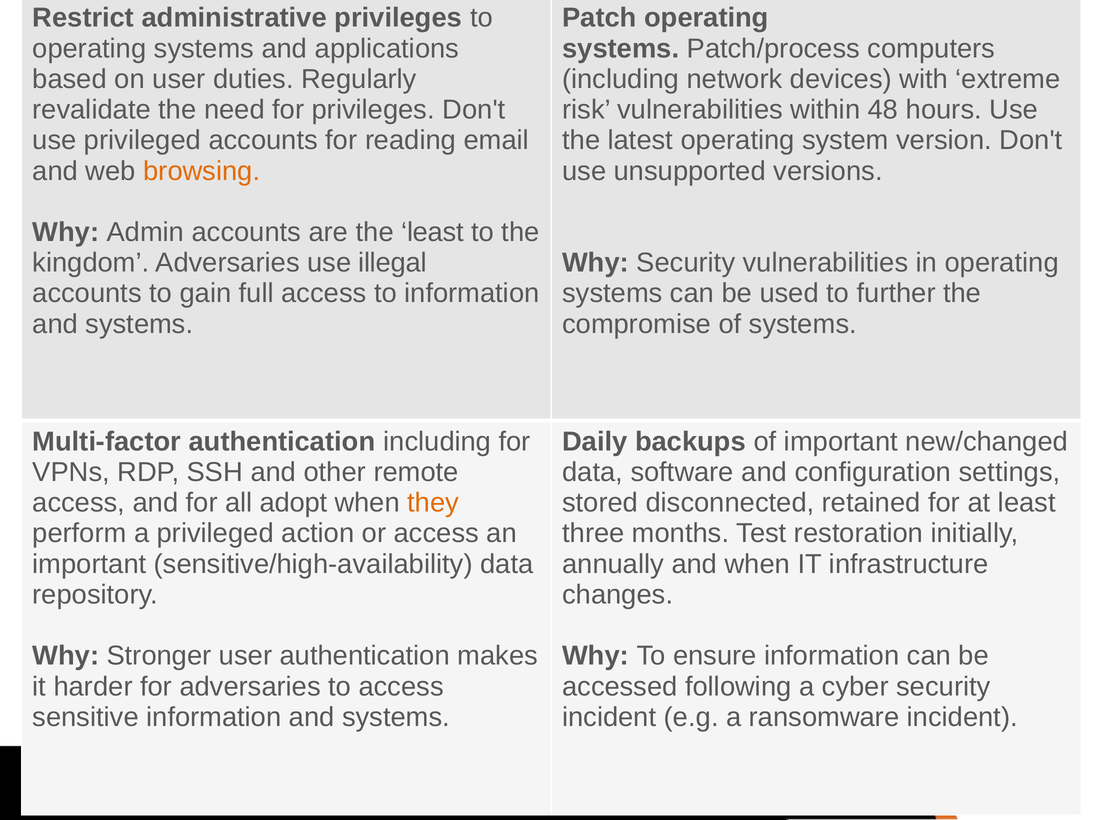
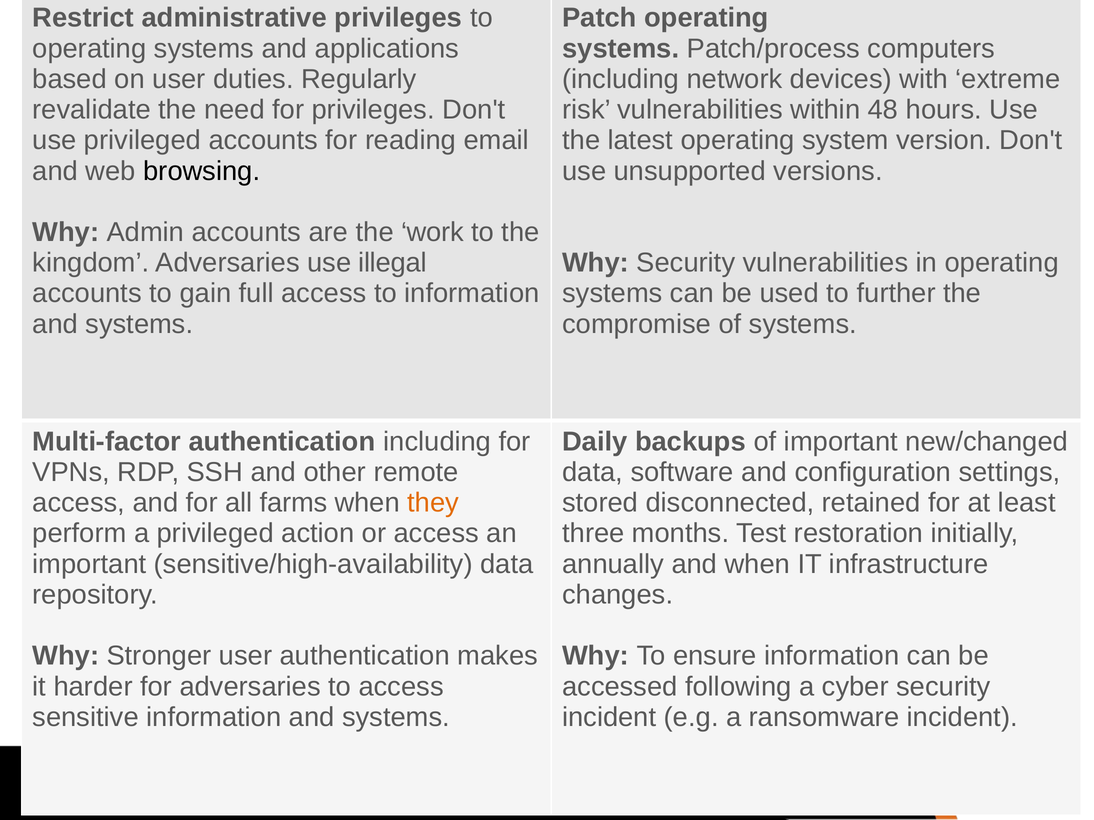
browsing colour: orange -> black (202, 171)
the least: least -> work (433, 232)
adopt: adopt -> farms (294, 503)
